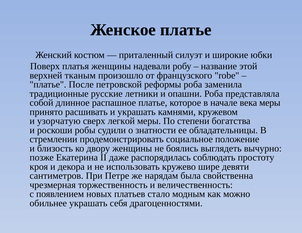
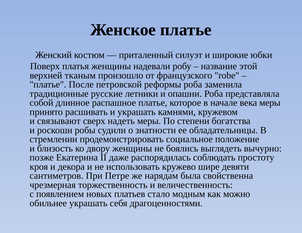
узорчатую: узорчатую -> связывают (59, 121)
легкой: легкой -> надеть (121, 121)
